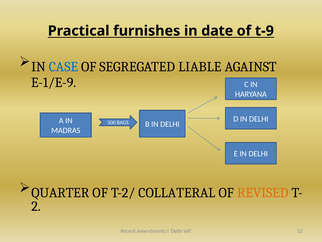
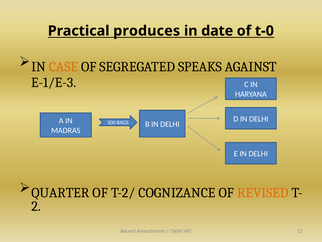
furnishes: furnishes -> produces (147, 31)
t-9: t-9 -> t-0 (264, 31)
CASE colour: blue -> orange (63, 67)
LIABLE: LIABLE -> SPEAKS (200, 67)
E-1/E-9: E-1/E-9 -> E-1/E-3 (54, 82)
COLLATERAL: COLLATERAL -> COGNIZANCE (177, 193)
